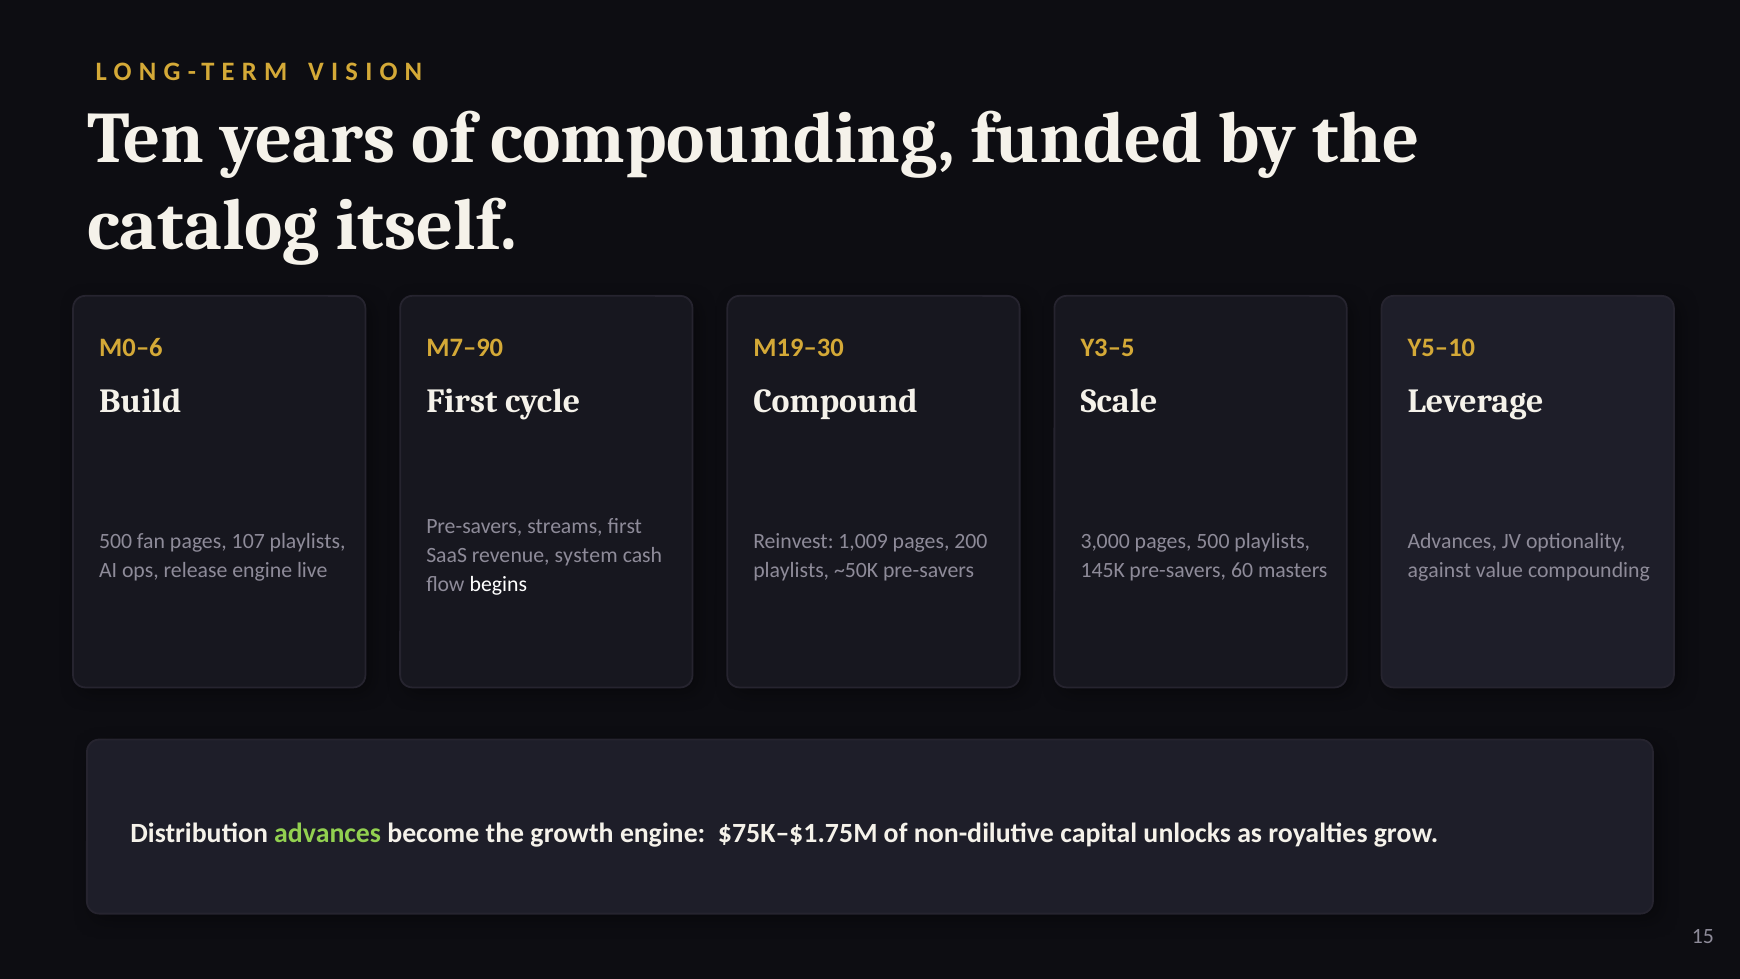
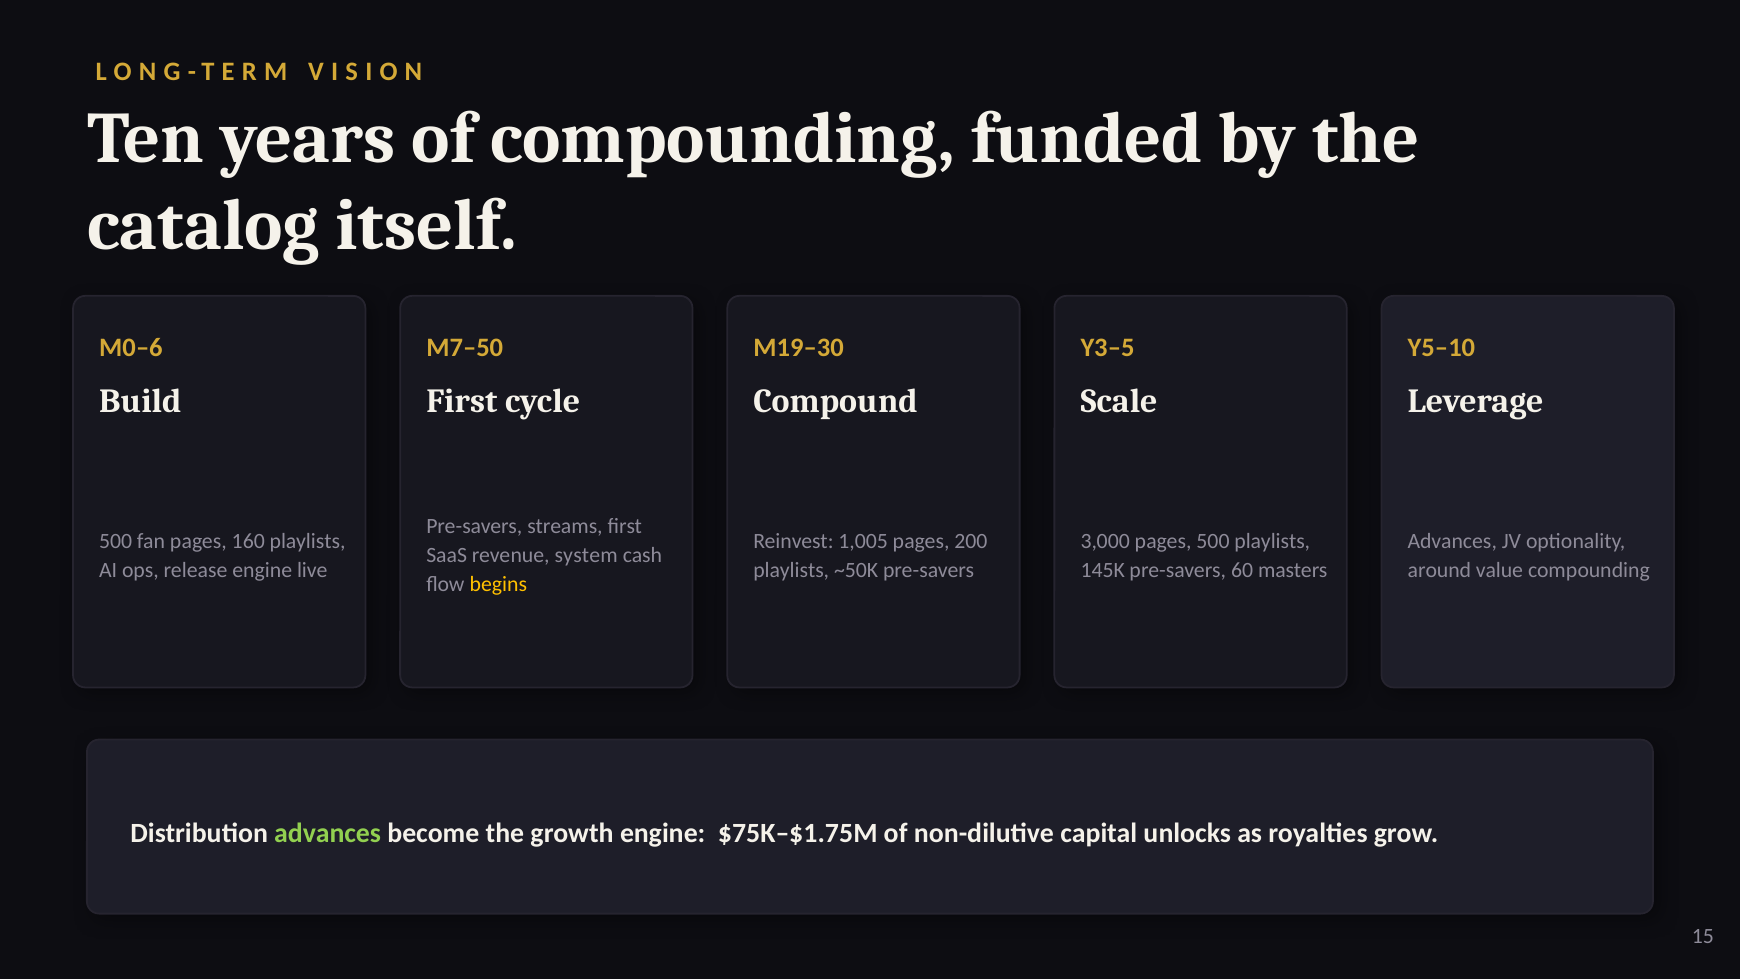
M7–90: M7–90 -> M7–50 (465, 348)
107: 107 -> 160 (248, 541)
1,009: 1,009 -> 1,005 (863, 541)
against: against -> around (1439, 570)
begins colour: white -> yellow (498, 584)
